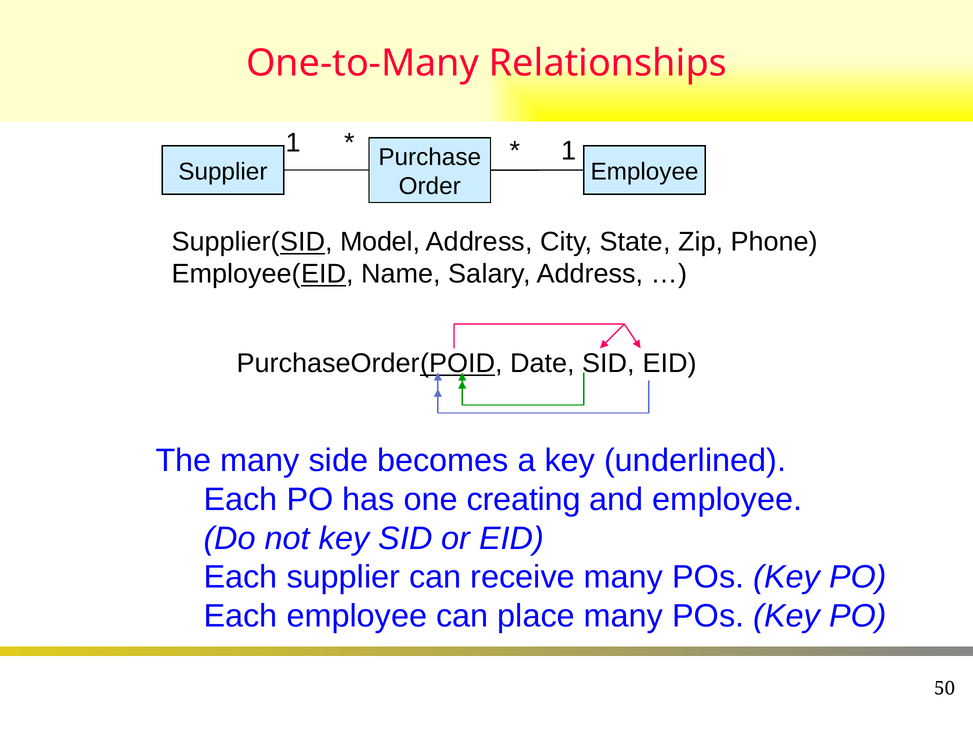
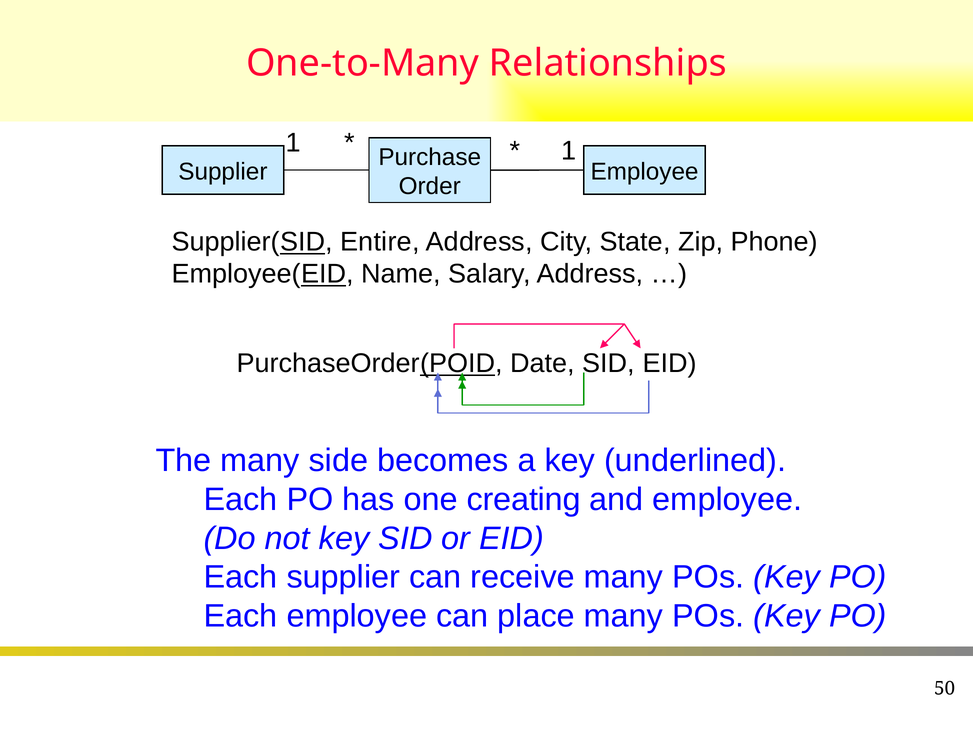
Model: Model -> Entire (380, 242)
